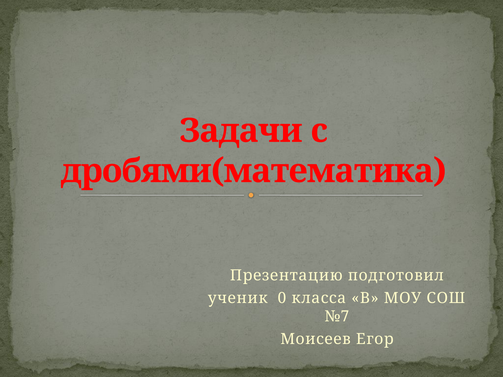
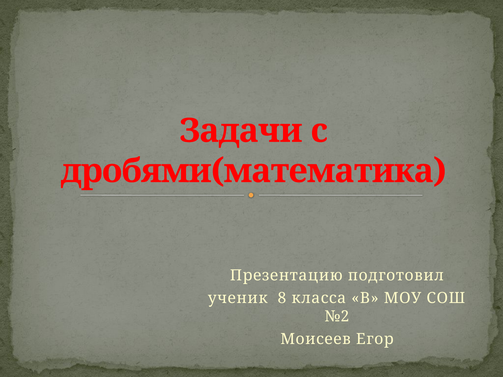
0: 0 -> 8 (282, 298)
№7: №7 -> №2 (337, 317)
